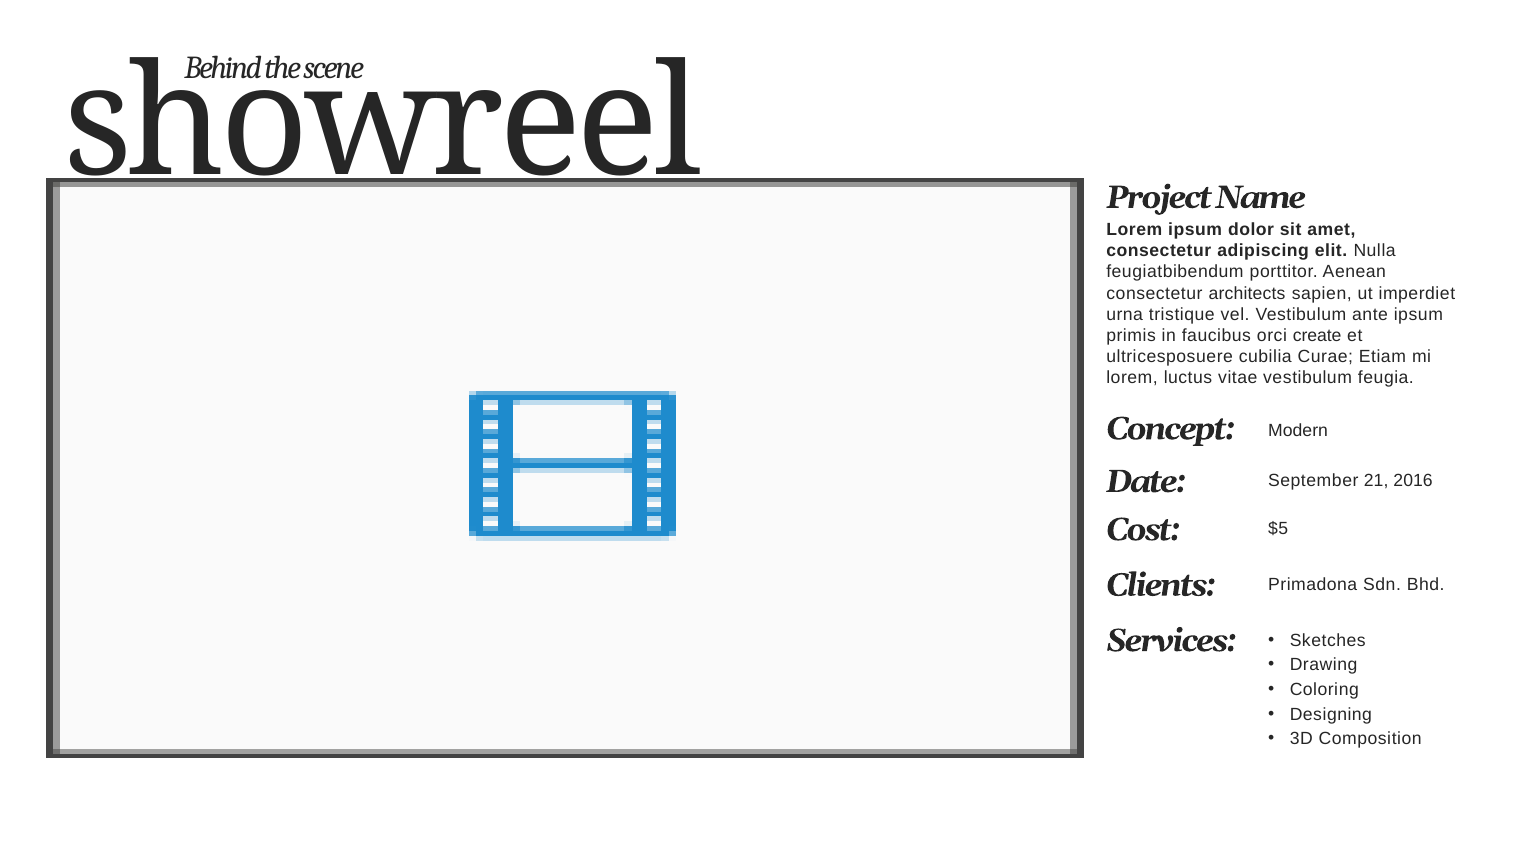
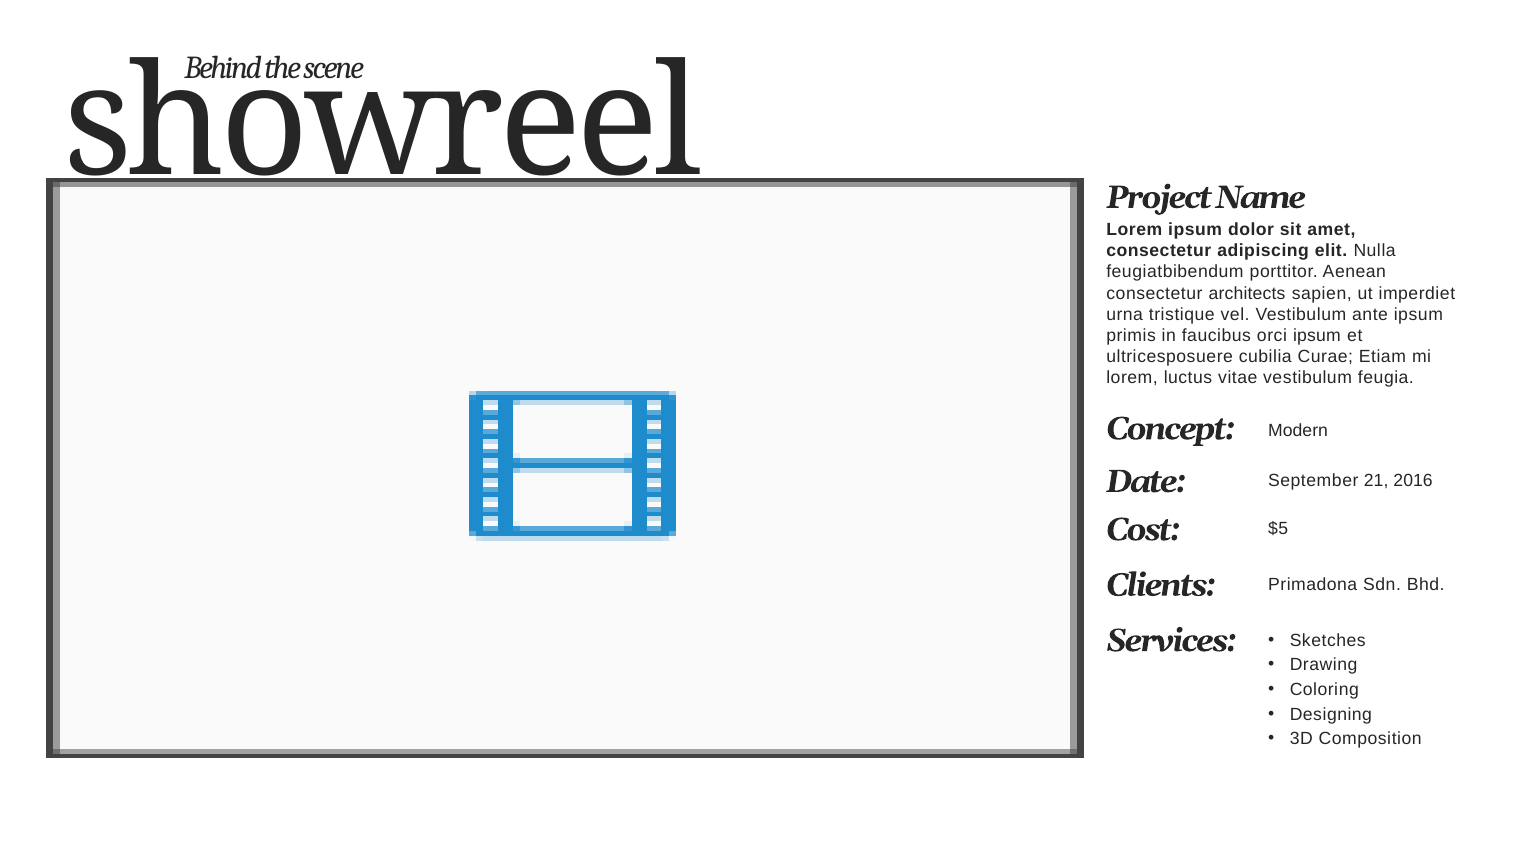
orci create: create -> ipsum (1317, 335)
